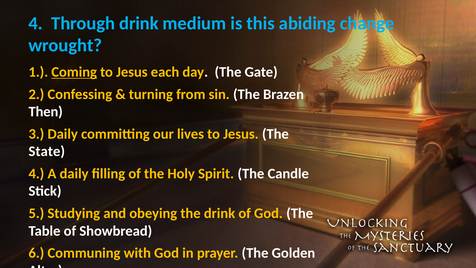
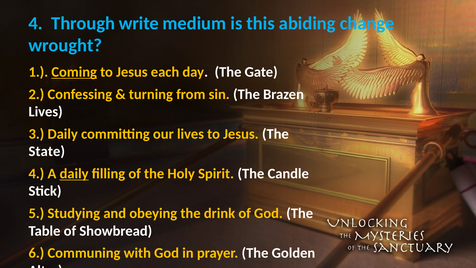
Through drink: drink -> write (139, 23)
Then: Then -> Lives (46, 112)
daily underline: none -> present (74, 174)
